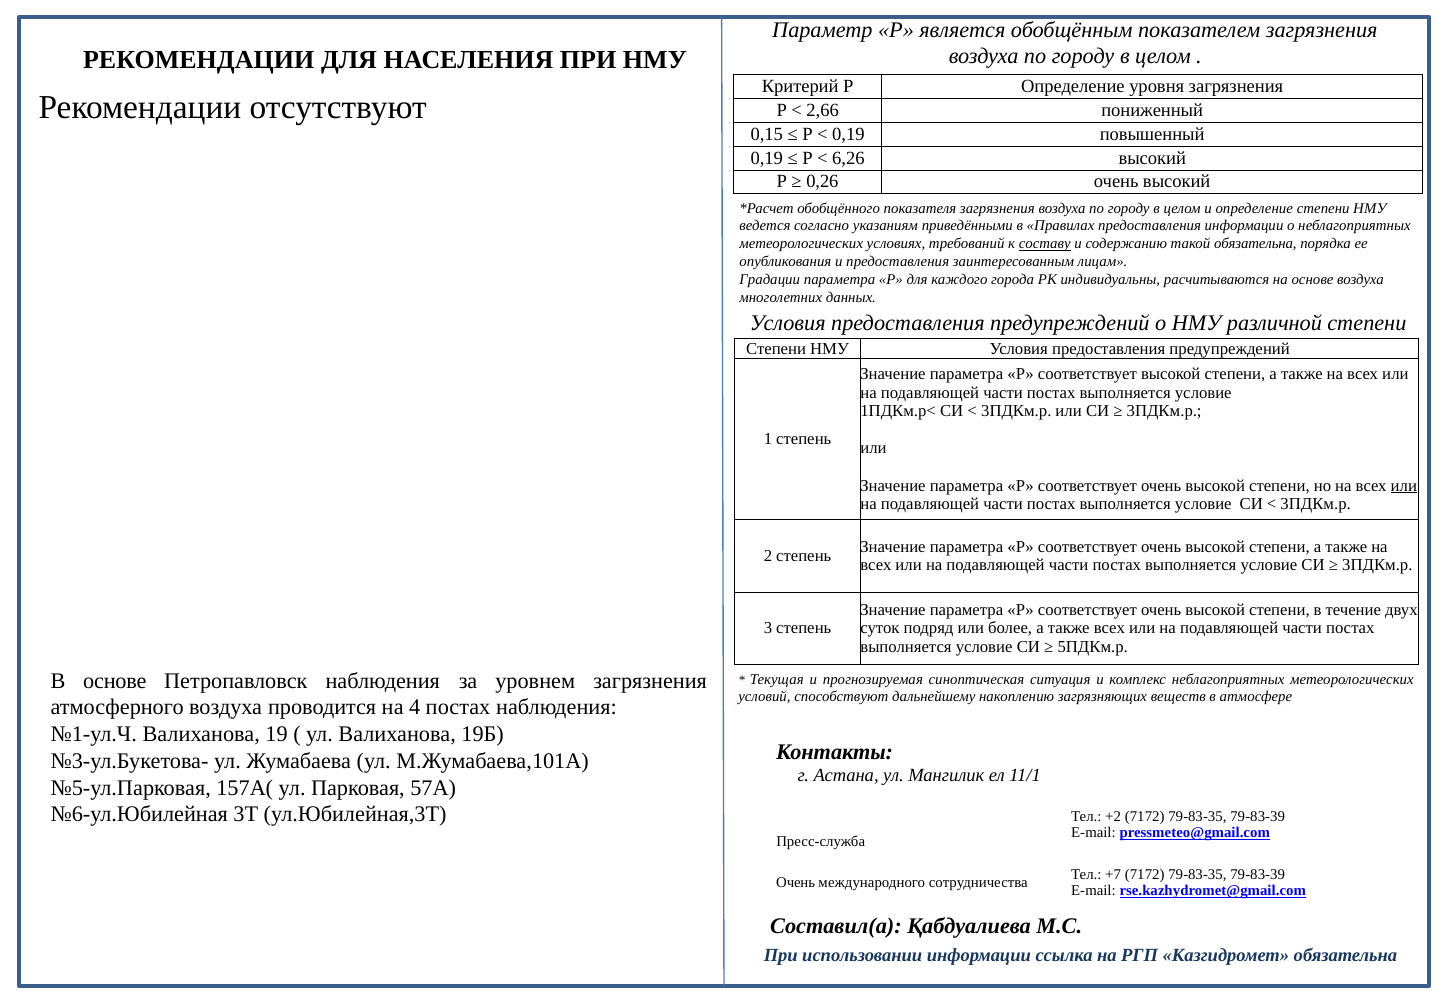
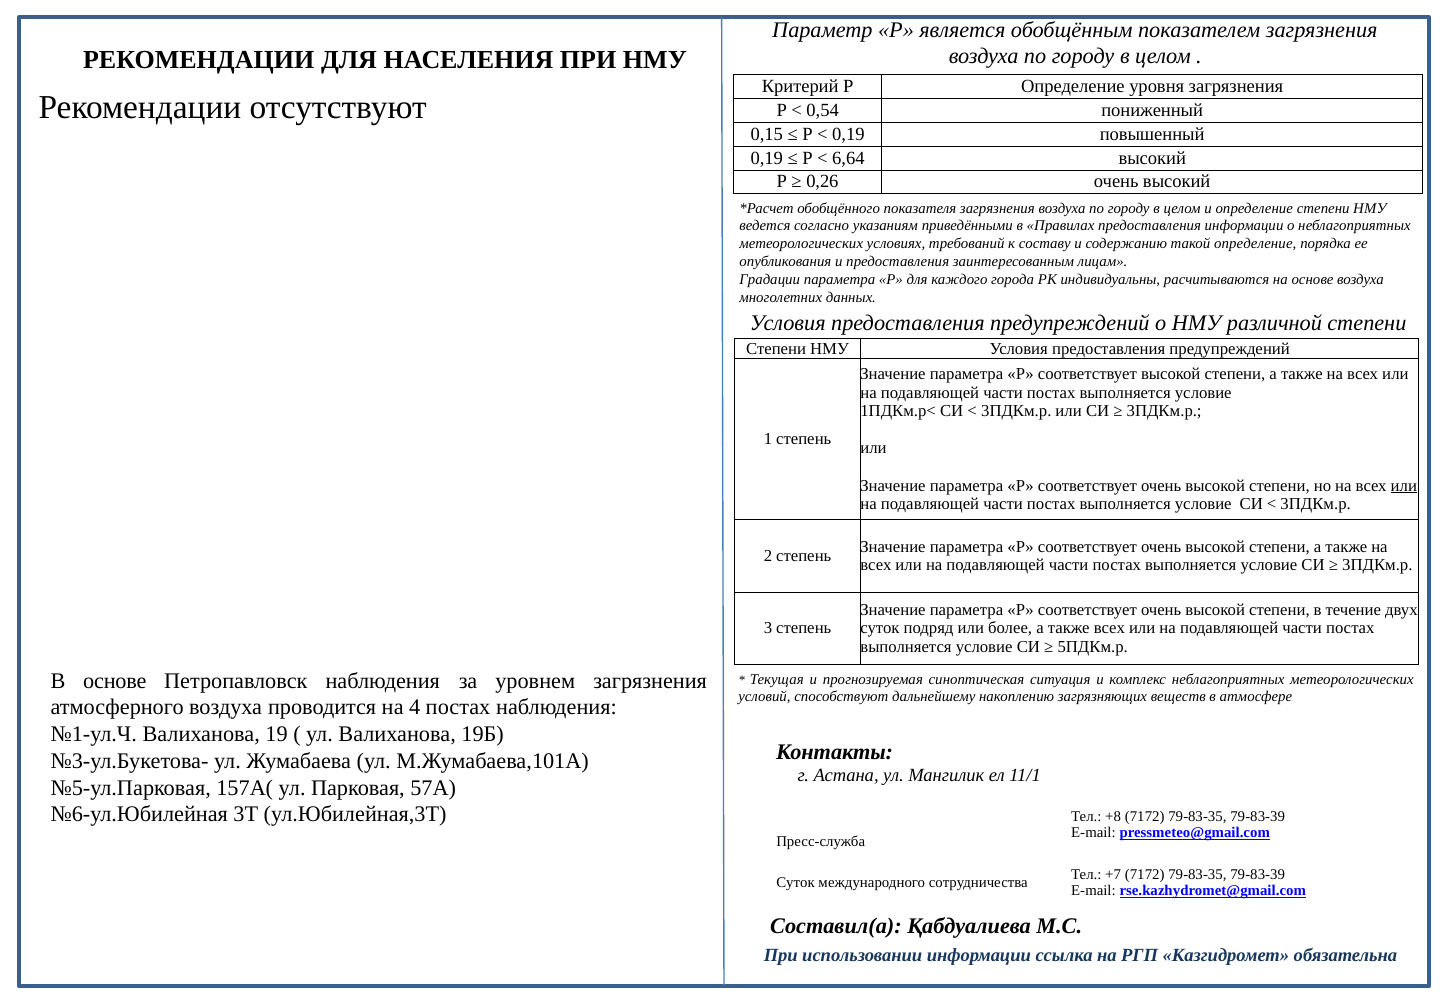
2,66: 2,66 -> 0,54 (823, 110)
6,26: 6,26 -> 6,64 (848, 158)
составу underline: present -> none (1045, 244)
такой обязательна: обязательна -> определение (1255, 244)
+2: +2 -> +8 (1113, 816)
Очень: Очень -> Суток (796, 882)
